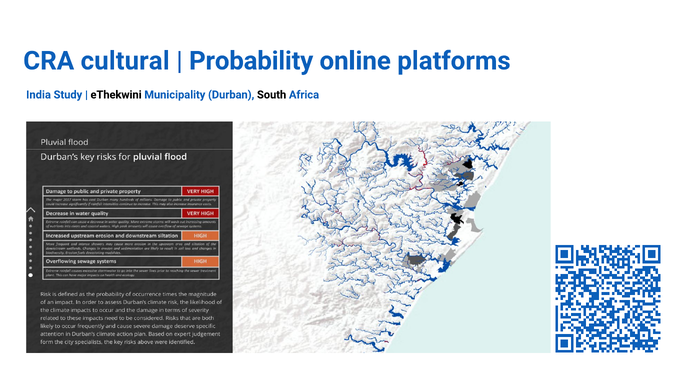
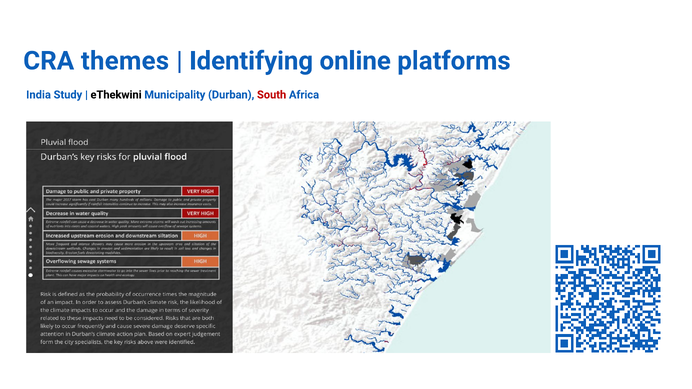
cultural: cultural -> themes (125, 61)
Probability: Probability -> Identifying (251, 61)
South colour: black -> red (272, 95)
